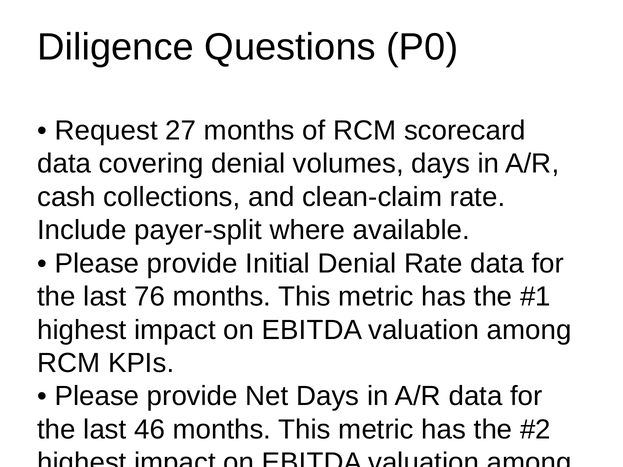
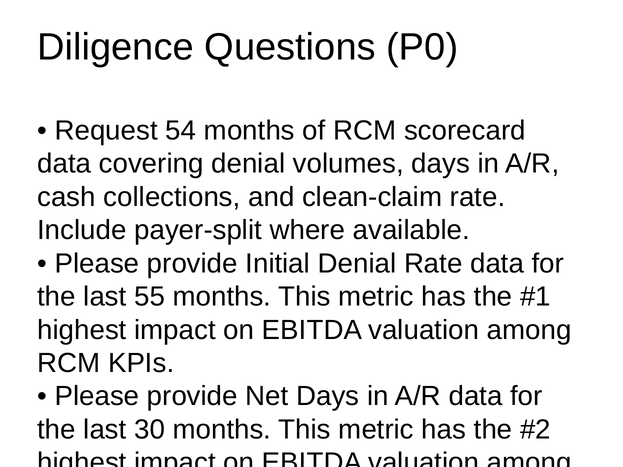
27: 27 -> 54 (181, 131)
76: 76 -> 55 (150, 297)
46: 46 -> 30 (150, 430)
